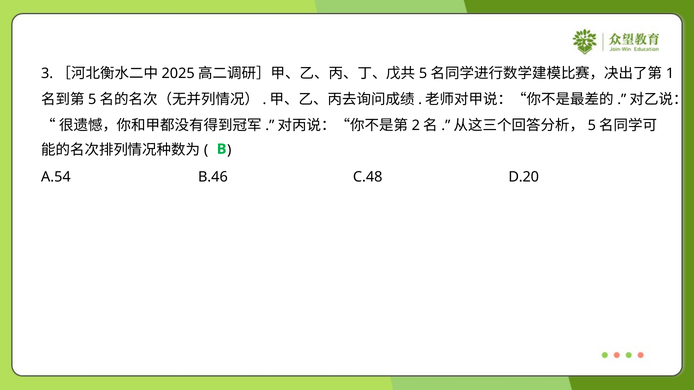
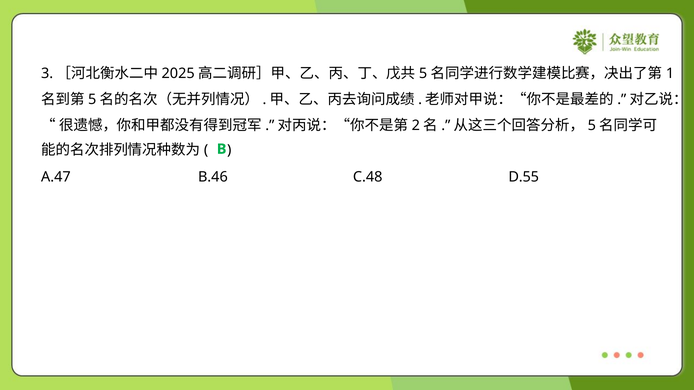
A.54: A.54 -> A.47 (56, 177)
D.20: D.20 -> D.55 (524, 177)
